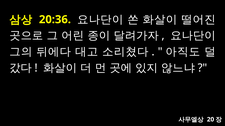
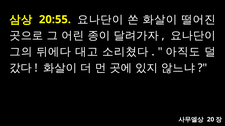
20:36: 20:36 -> 20:55 (55, 20)
